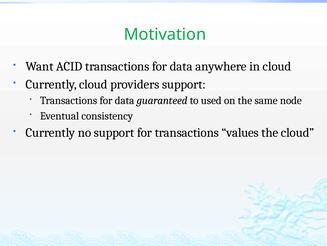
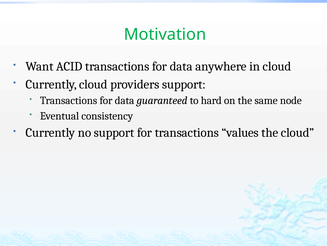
used: used -> hard (211, 100)
